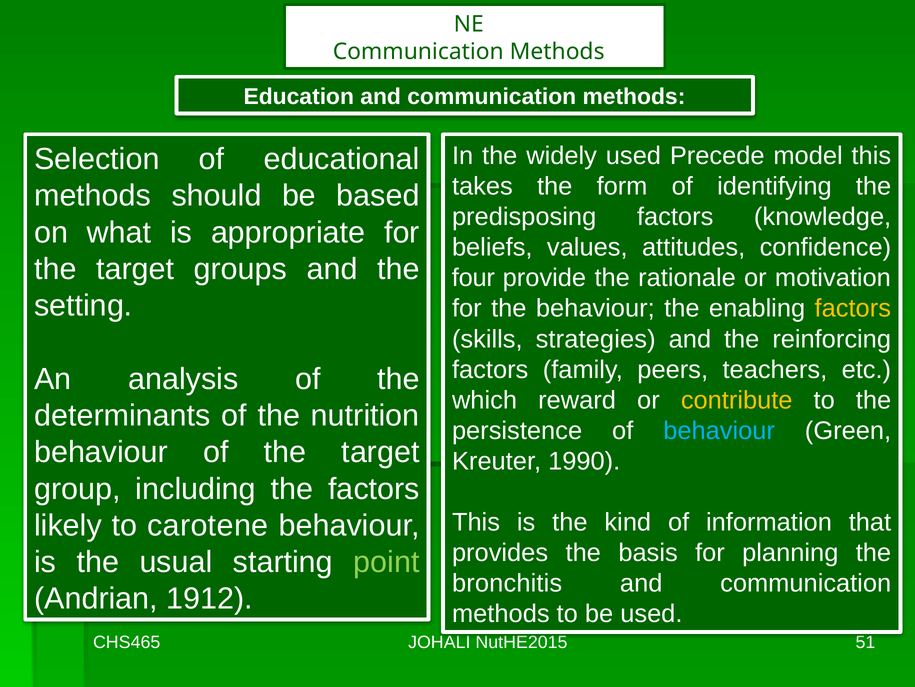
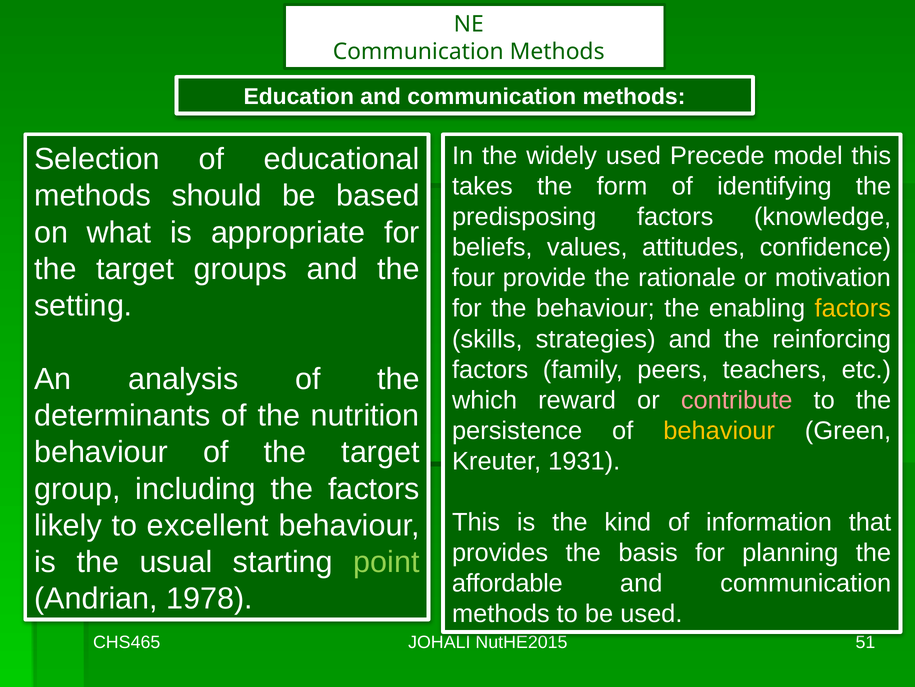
contribute colour: yellow -> pink (737, 400)
behaviour colour: light blue -> yellow (719, 430)
1990: 1990 -> 1931 (584, 461)
carotene: carotene -> excellent (208, 525)
bronchitis: bronchitis -> affordable (507, 583)
1912: 1912 -> 1978 (210, 598)
